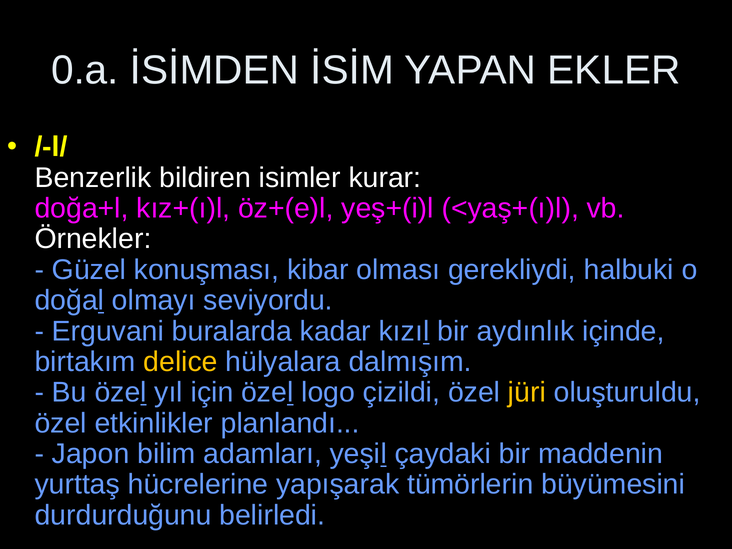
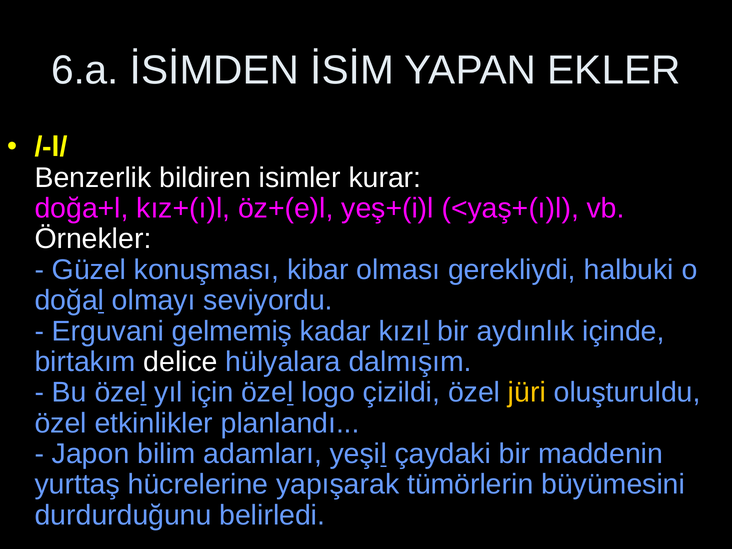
0.a: 0.a -> 6.a (85, 71)
buralarda: buralarda -> gelmemiş (232, 331)
delice colour: yellow -> white (181, 362)
